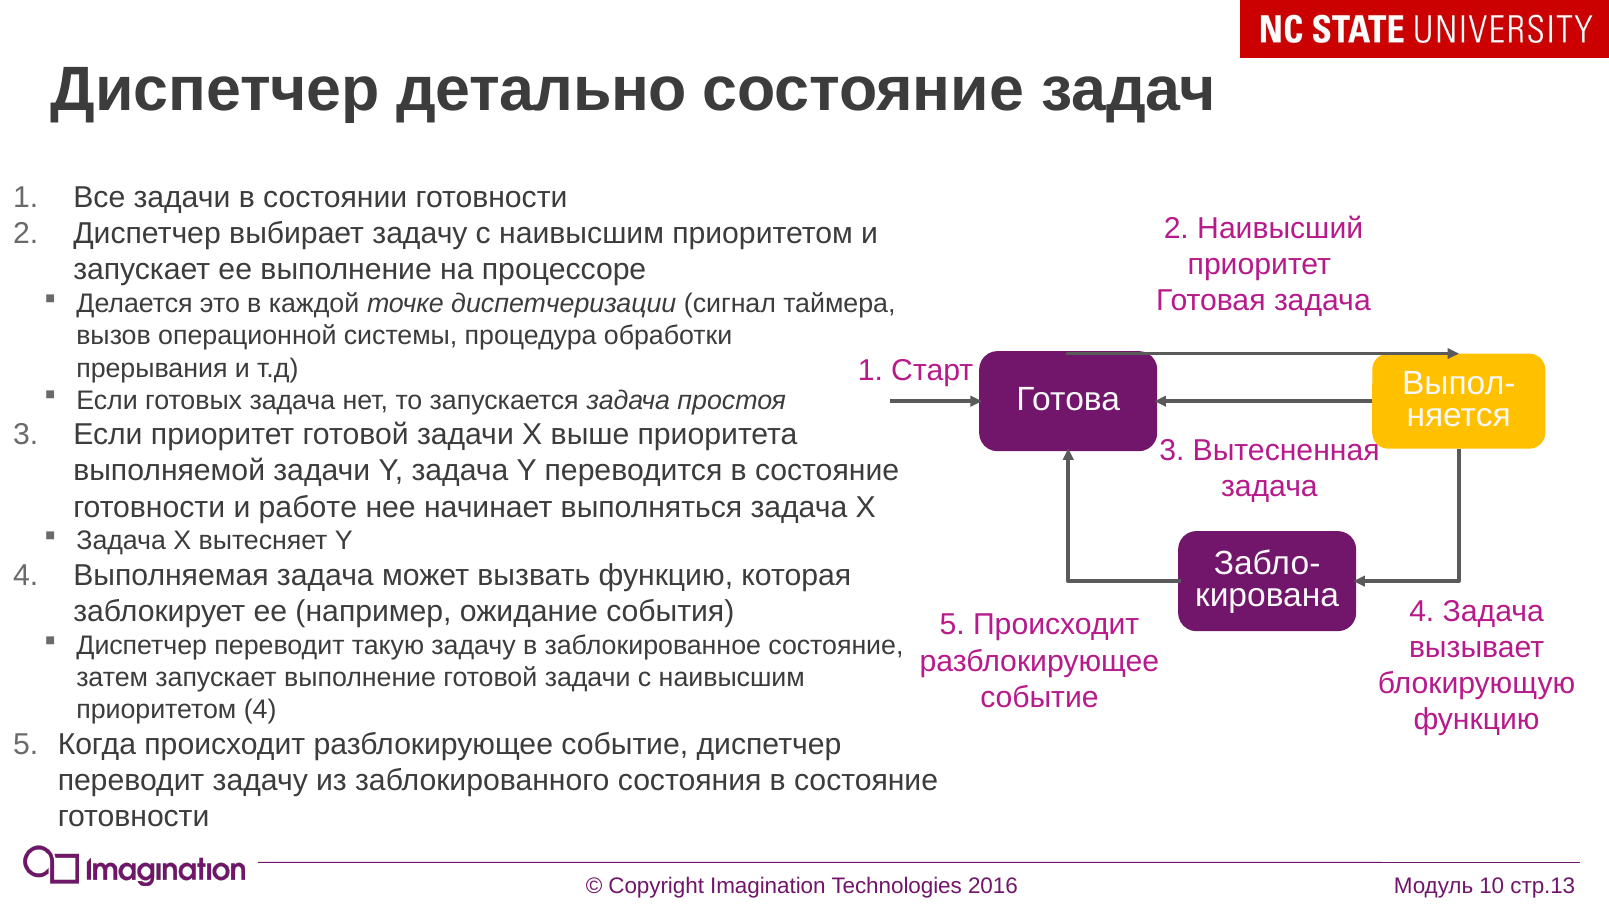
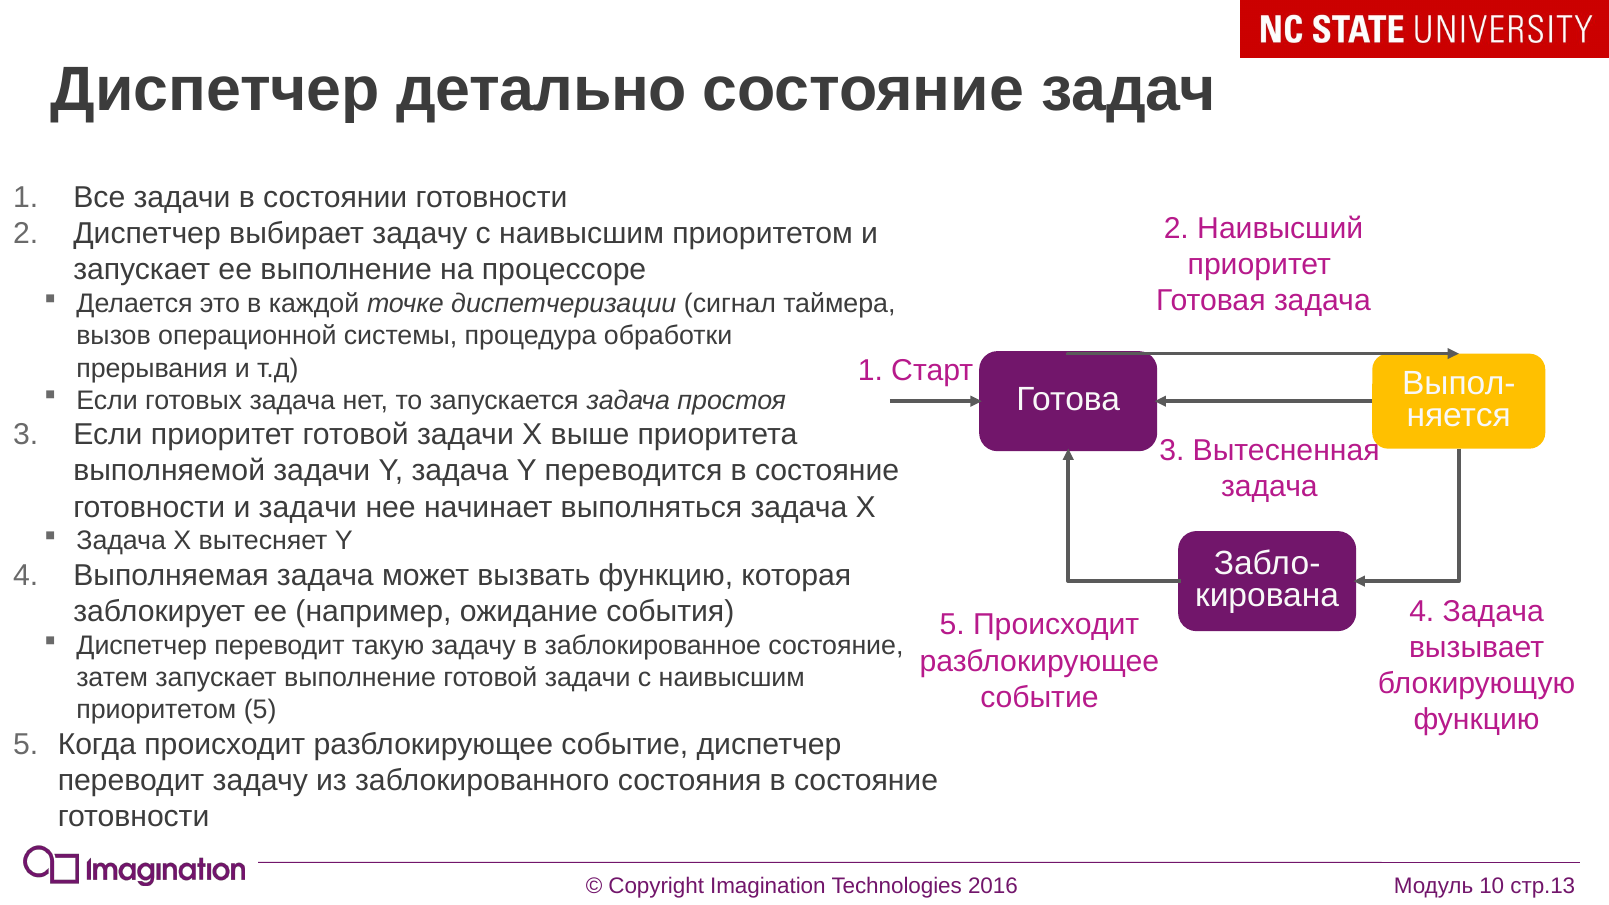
и работе: работе -> задачи (308, 507)
приоритетом 4: 4 -> 5 (260, 710)
